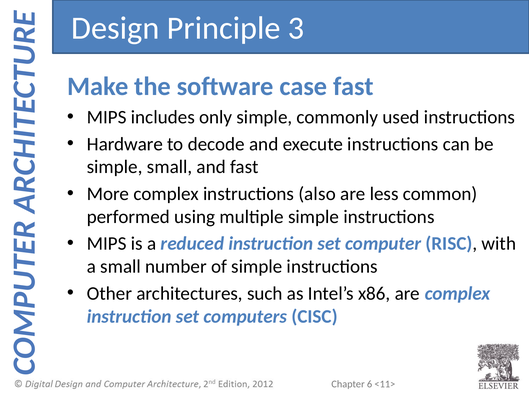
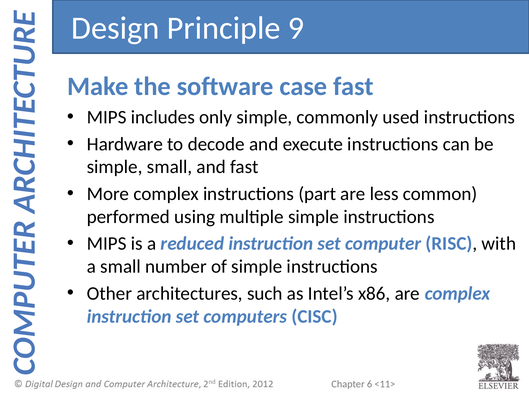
3: 3 -> 9 (296, 28)
also: also -> part (317, 194)
